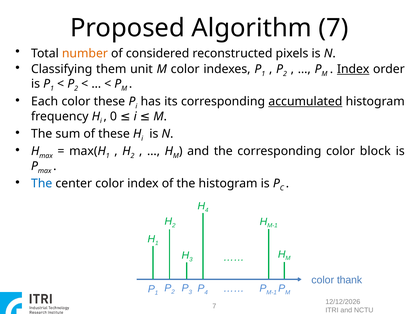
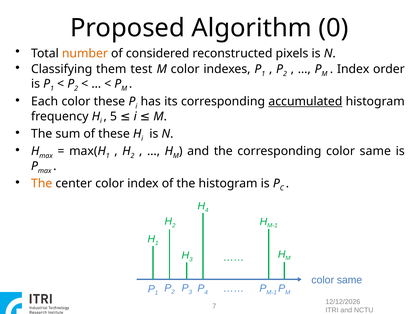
Algorithm 7: 7 -> 0 (334, 28)
unit: unit -> test (141, 69)
Index underline: present -> none (353, 69)
0: 0 -> 5 (113, 116)
corresponding color block: block -> same (375, 151)
The colour: blue -> orange (42, 184)
thank: thank -> same (350, 280)
